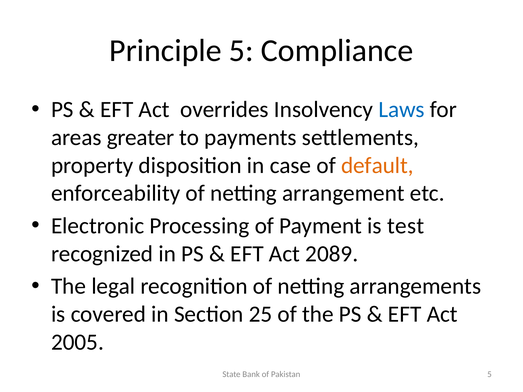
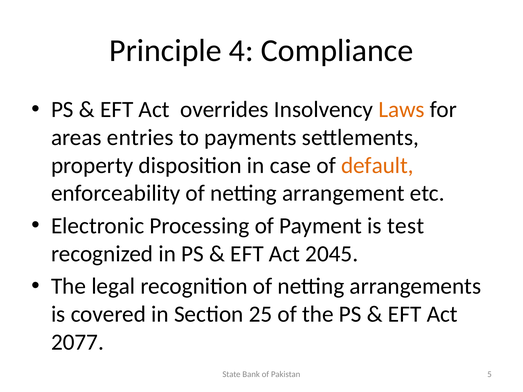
Principle 5: 5 -> 4 (241, 51)
Laws colour: blue -> orange (402, 110)
greater: greater -> entries (140, 138)
2089: 2089 -> 2045 (332, 254)
2005: 2005 -> 2077 (77, 342)
